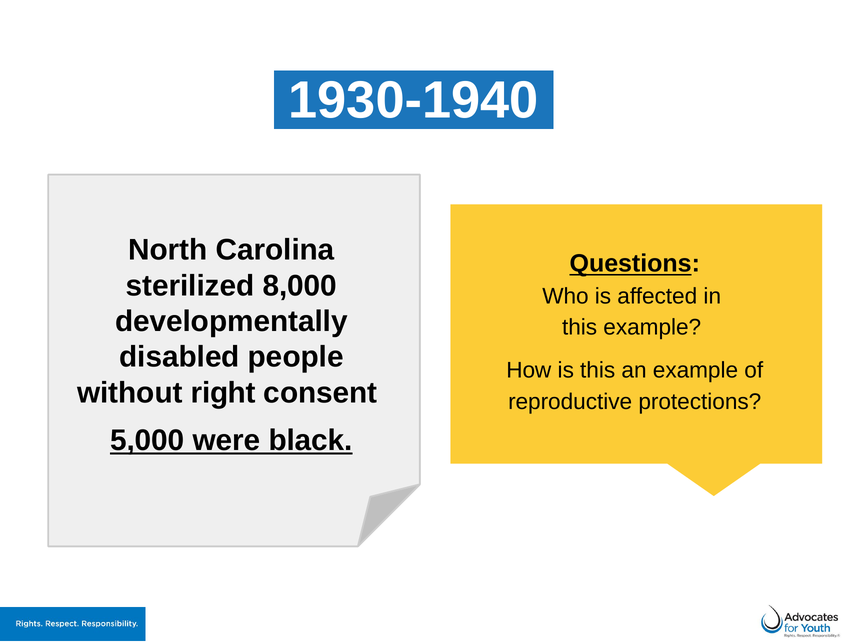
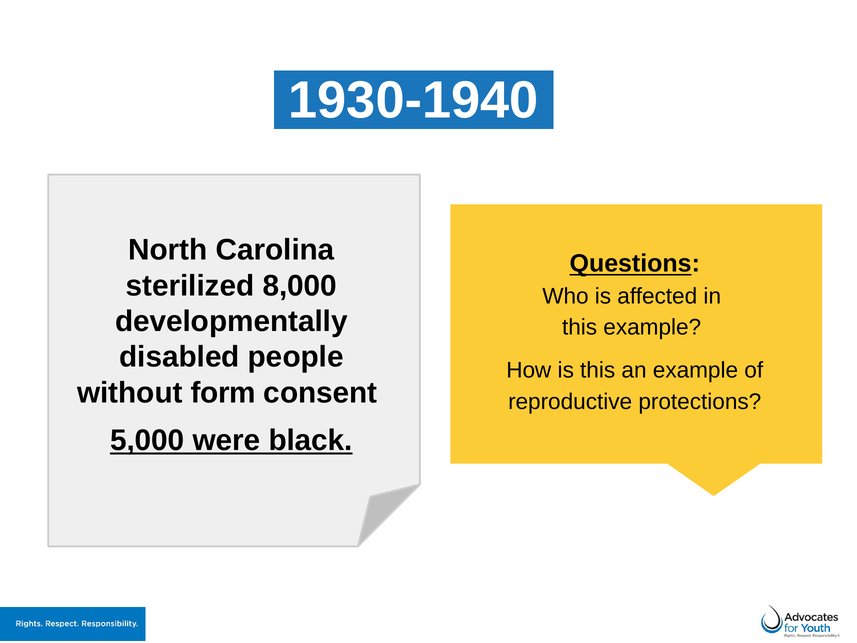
right: right -> form (223, 393)
